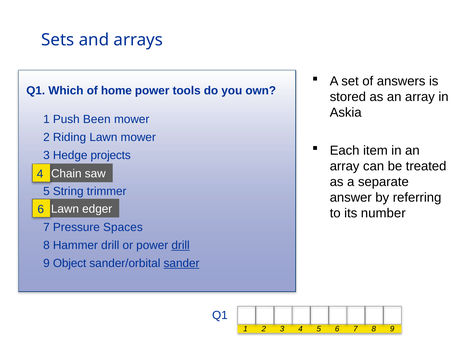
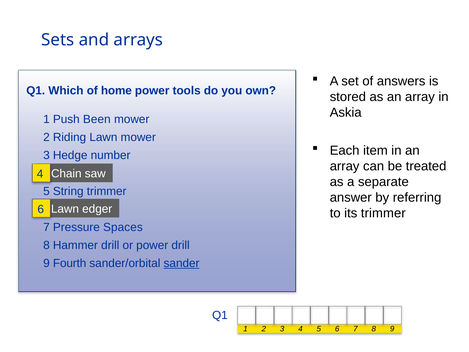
projects: projects -> number (111, 155)
its number: number -> trimmer (383, 213)
drill underline: present -> none (181, 245)
Object: Object -> Fourth (70, 263)
